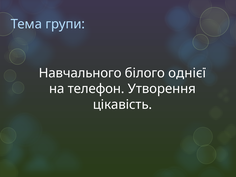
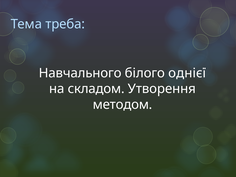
групи: групи -> треба (65, 24)
телефон: телефон -> складом (96, 89)
цікавість: цікавість -> методом (123, 105)
